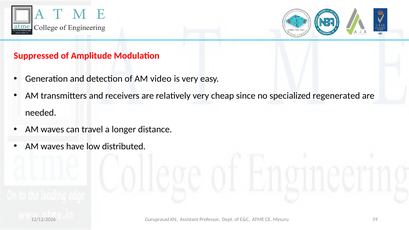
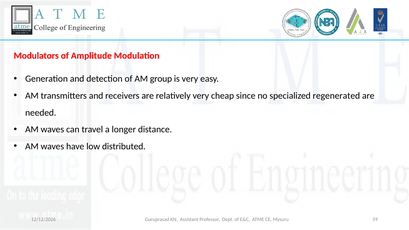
Suppressed: Suppressed -> Modulators (36, 56)
video: video -> group (161, 79)
